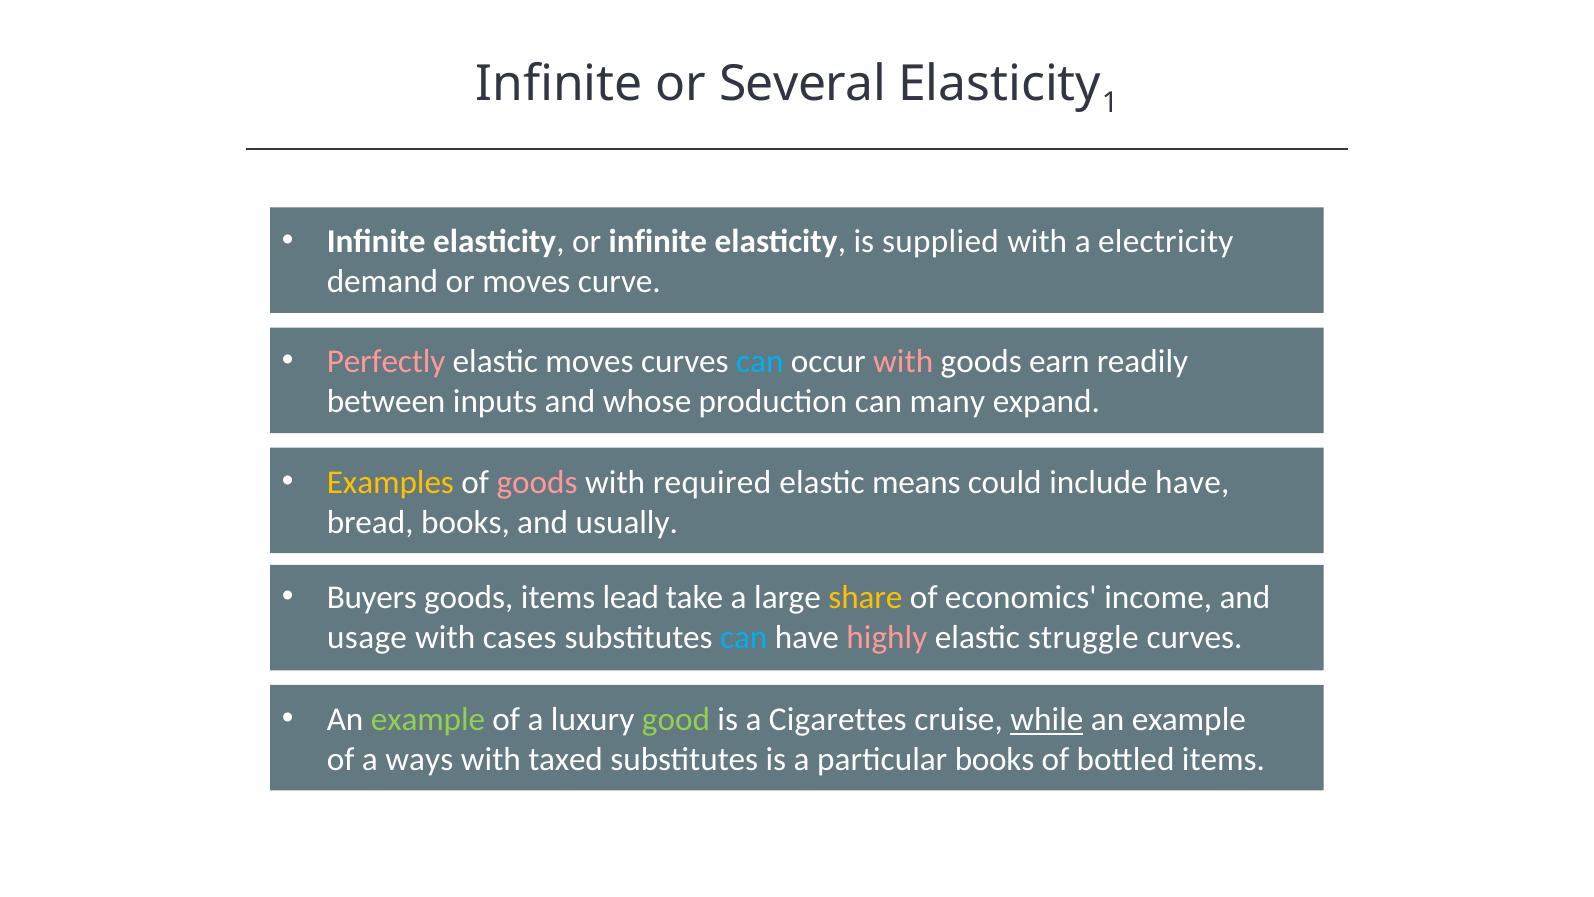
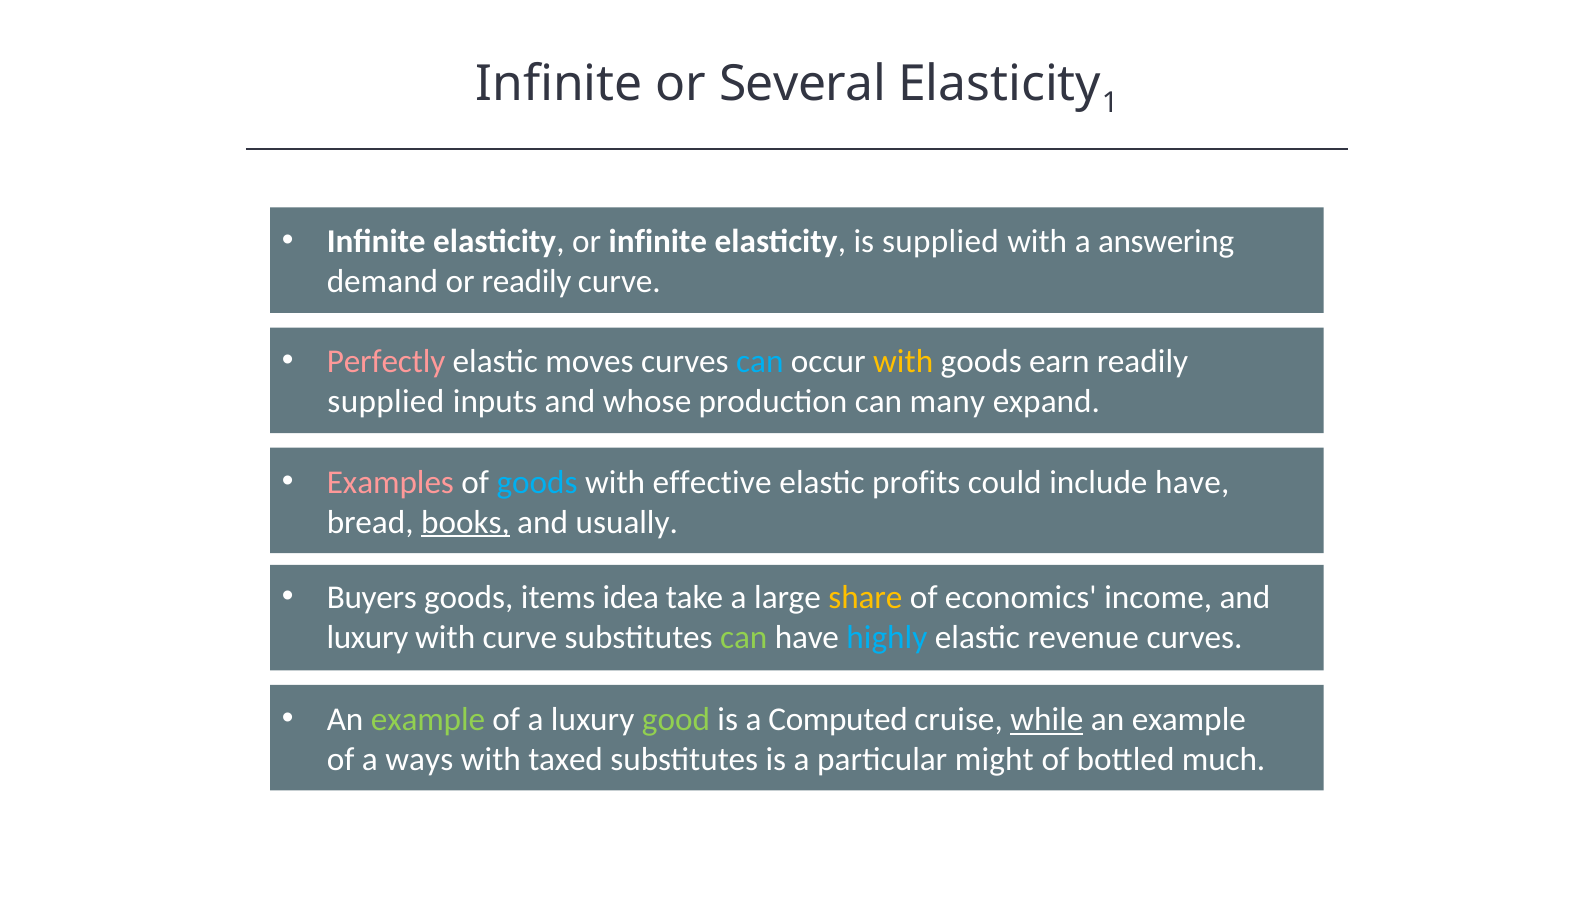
electricity: electricity -> answering (1166, 241)
or moves: moves -> readily (526, 281)
with colour: pink -> yellow (903, 361)
between: between -> supplied (386, 401)
Examples colour: yellow -> pink (390, 482)
goods colour: pink -> light blue (537, 482)
required: required -> effective (712, 482)
means: means -> profits (916, 482)
books underline: none -> present (466, 522)
lead: lead -> idea (631, 597)
usage: usage -> luxury (367, 637)
with cases: cases -> curve (520, 637)
can colour: light blue -> light green (744, 637)
highly colour: pink -> light blue (887, 637)
struggle: struggle -> revenue (1083, 637)
Cigarettes: Cigarettes -> Computed (838, 719)
particular books: books -> might (994, 759)
bottled items: items -> much (1224, 759)
